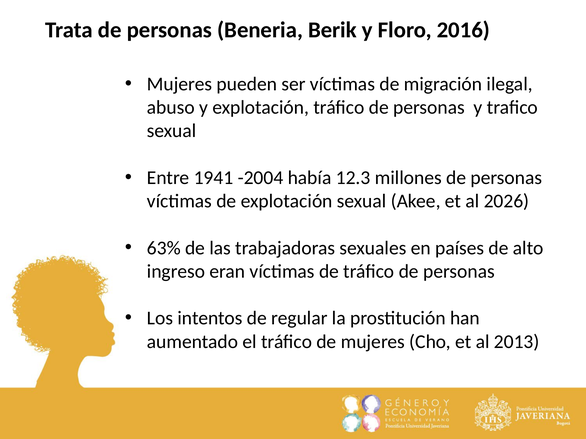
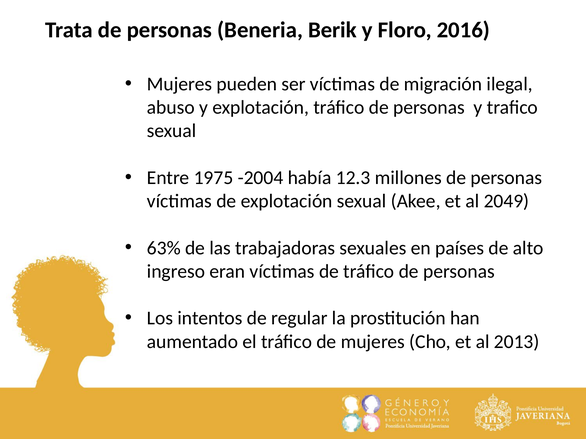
1941: 1941 -> 1975 (214, 178)
2026: 2026 -> 2049 (506, 201)
